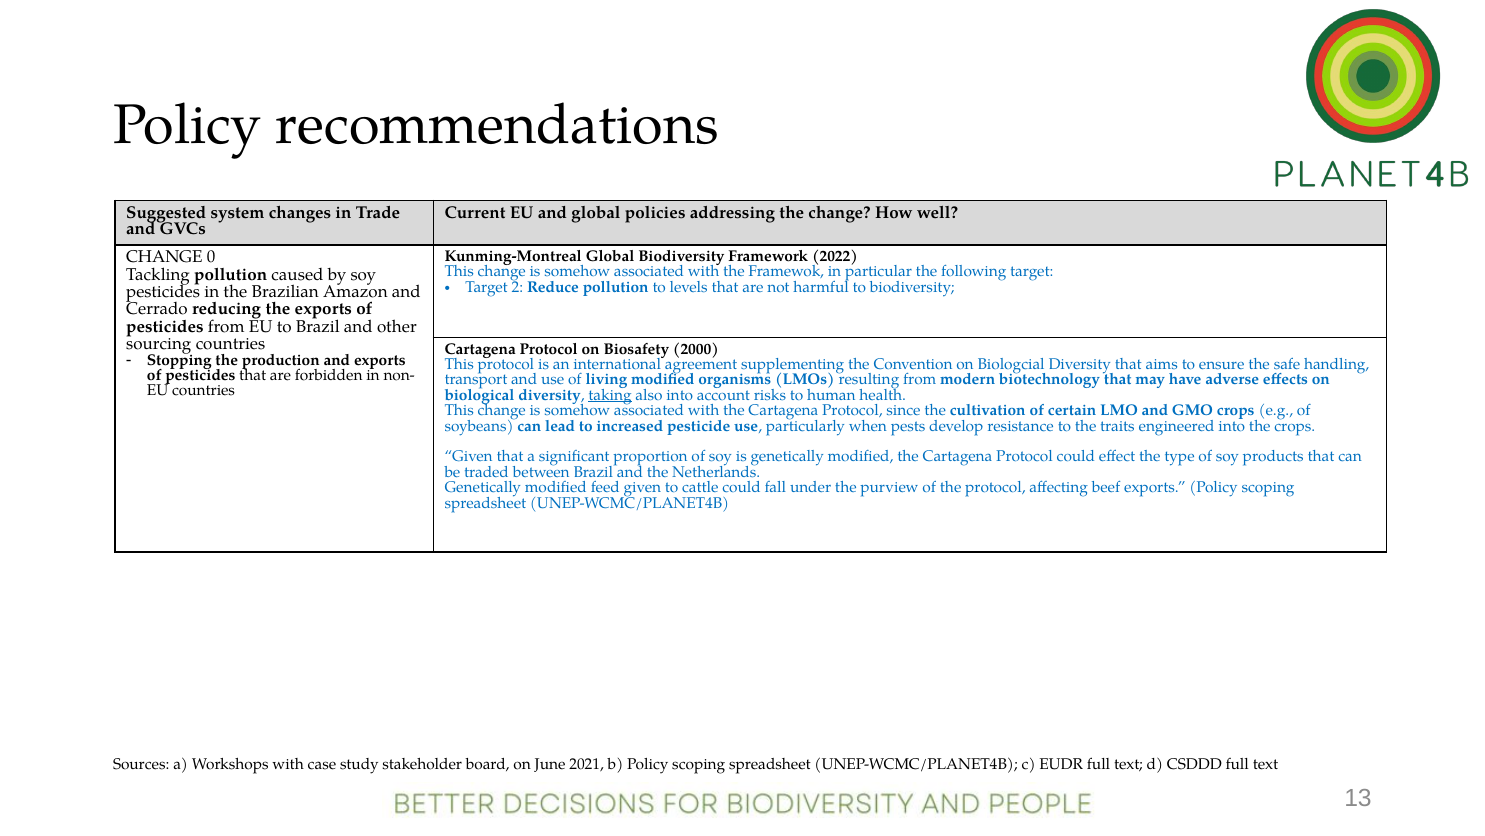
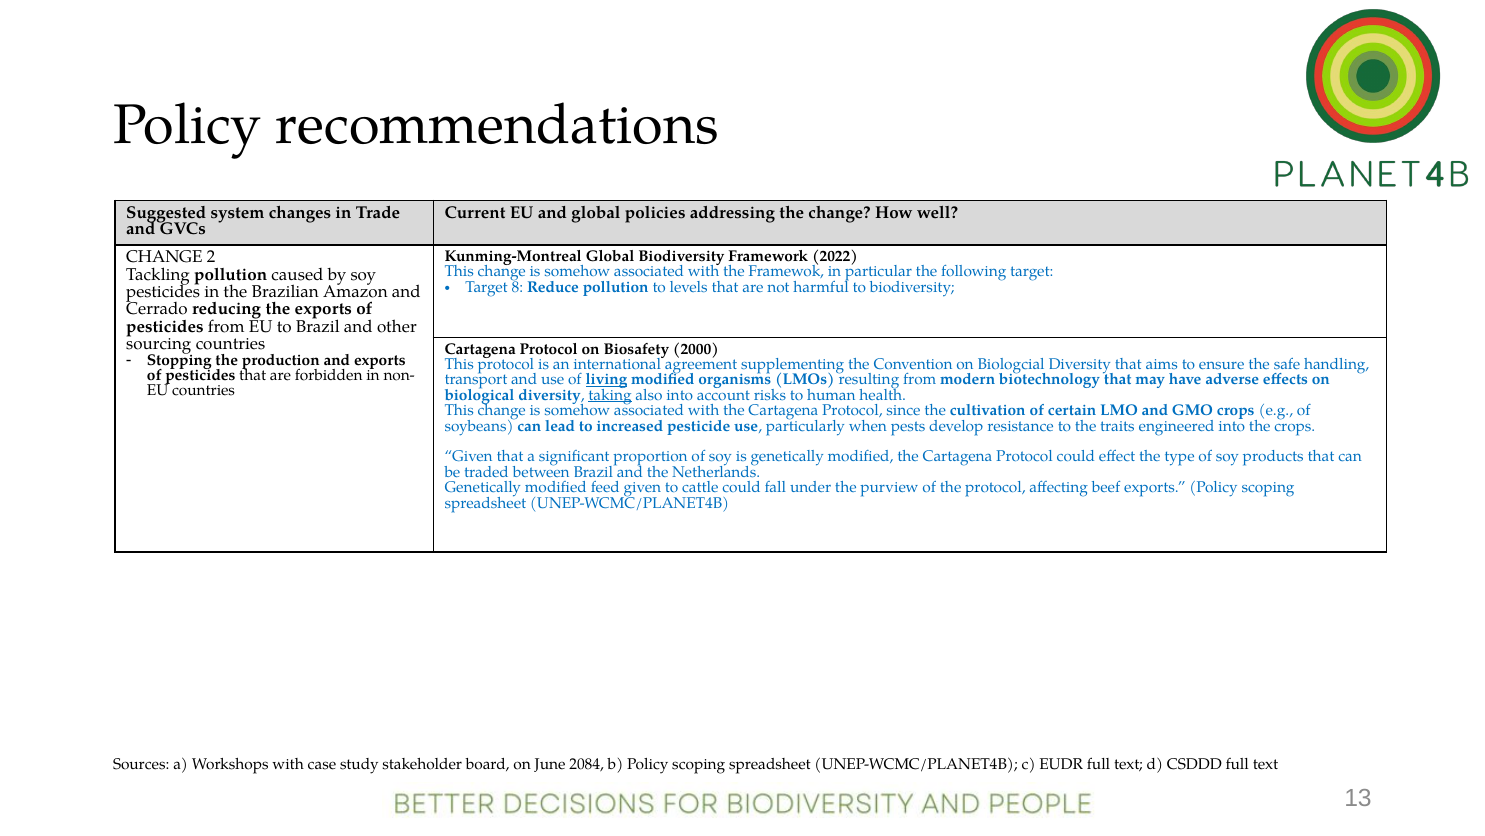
0: 0 -> 2 (211, 257)
2: 2 -> 8 (517, 287)
living underline: none -> present (607, 379)
2021: 2021 -> 2084 (587, 763)
